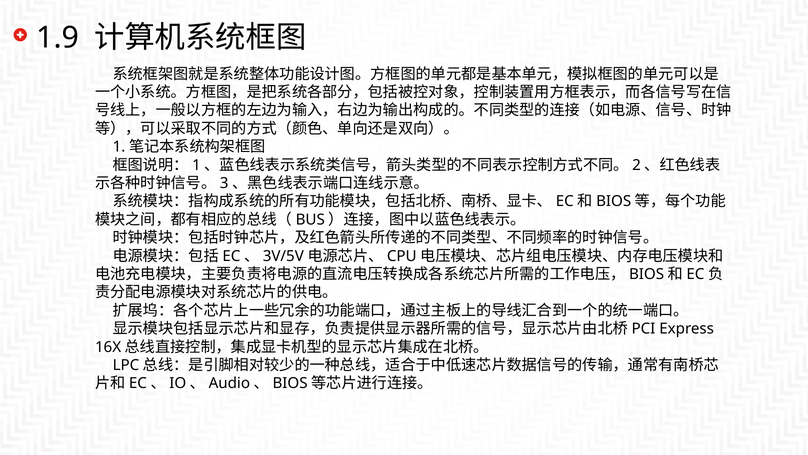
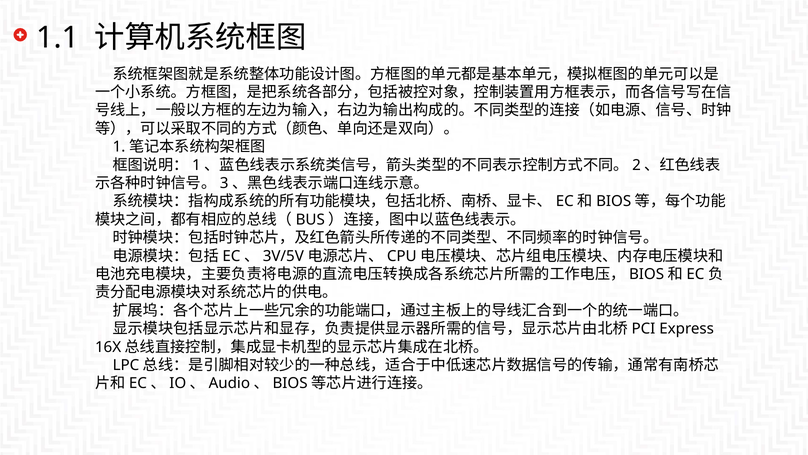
1.9: 1.9 -> 1.1 (58, 38)
